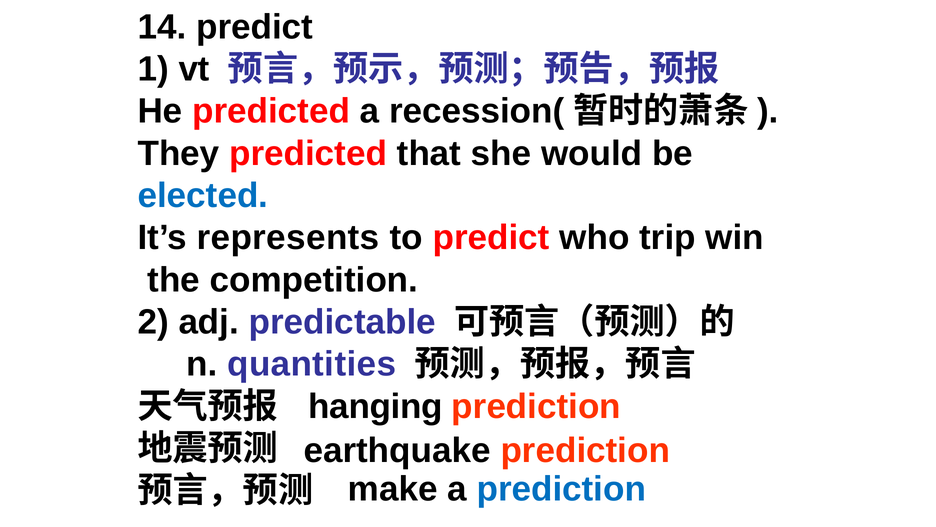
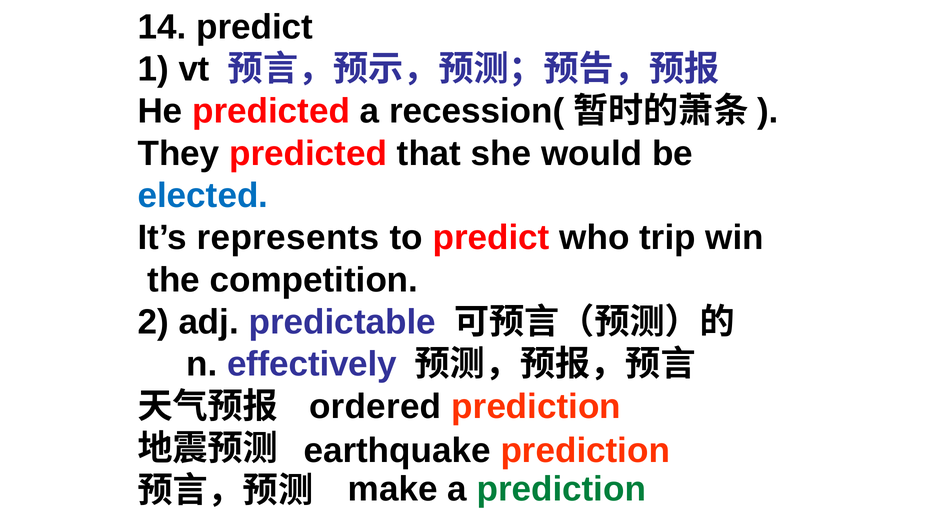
quantities: quantities -> effectively (312, 364)
hanging: hanging -> ordered (375, 406)
prediction colour: blue -> green (561, 489)
